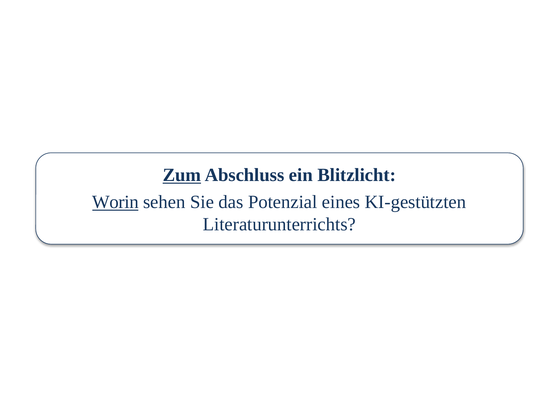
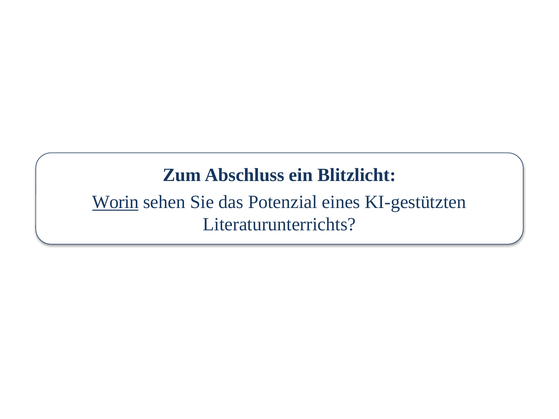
Zum underline: present -> none (182, 175)
